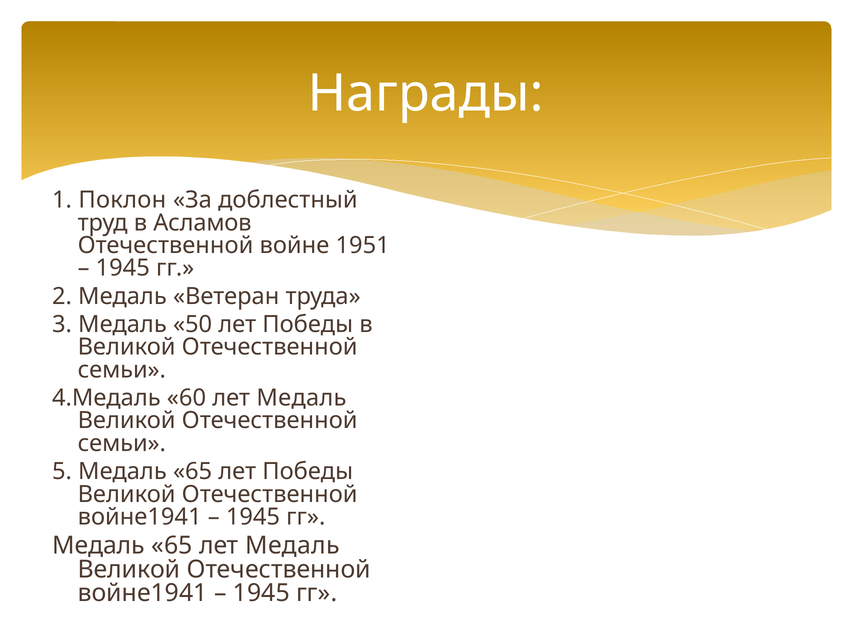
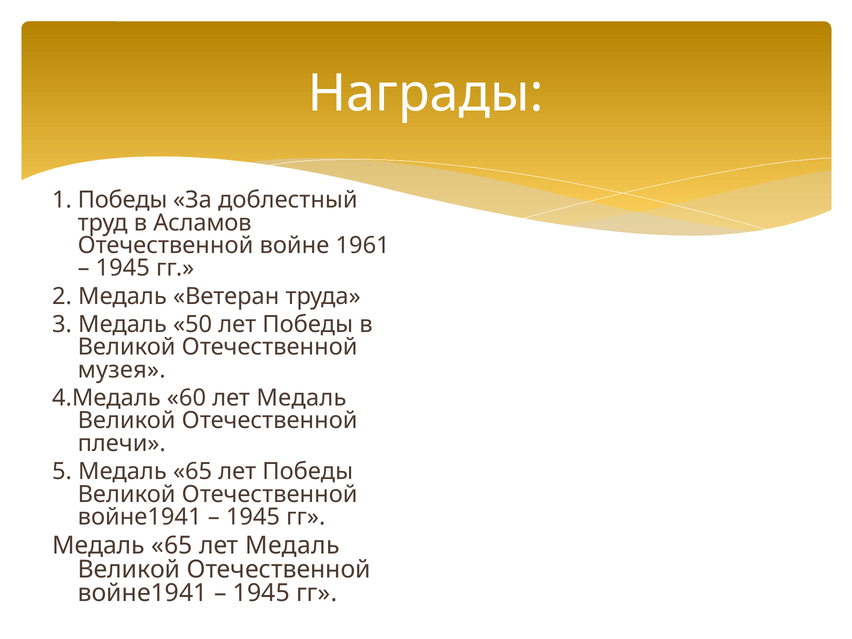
1 Поклон: Поклон -> Победы (123, 200)
1951: 1951 -> 1961 (363, 245)
семьи: семьи -> музея (122, 370)
семьи: семьи -> плечи (122, 443)
